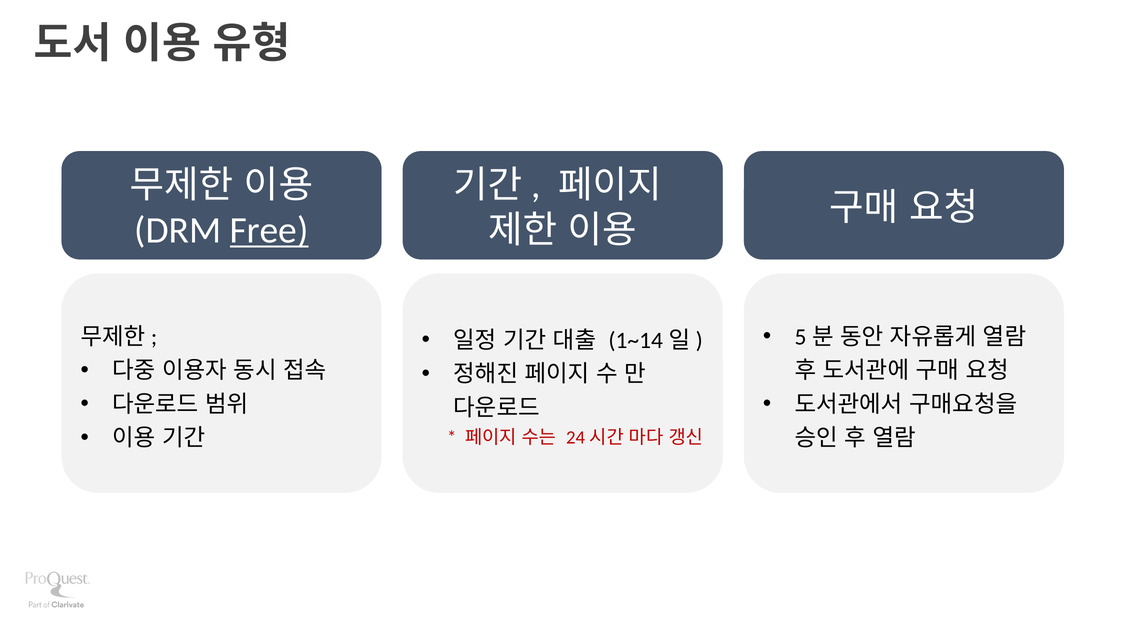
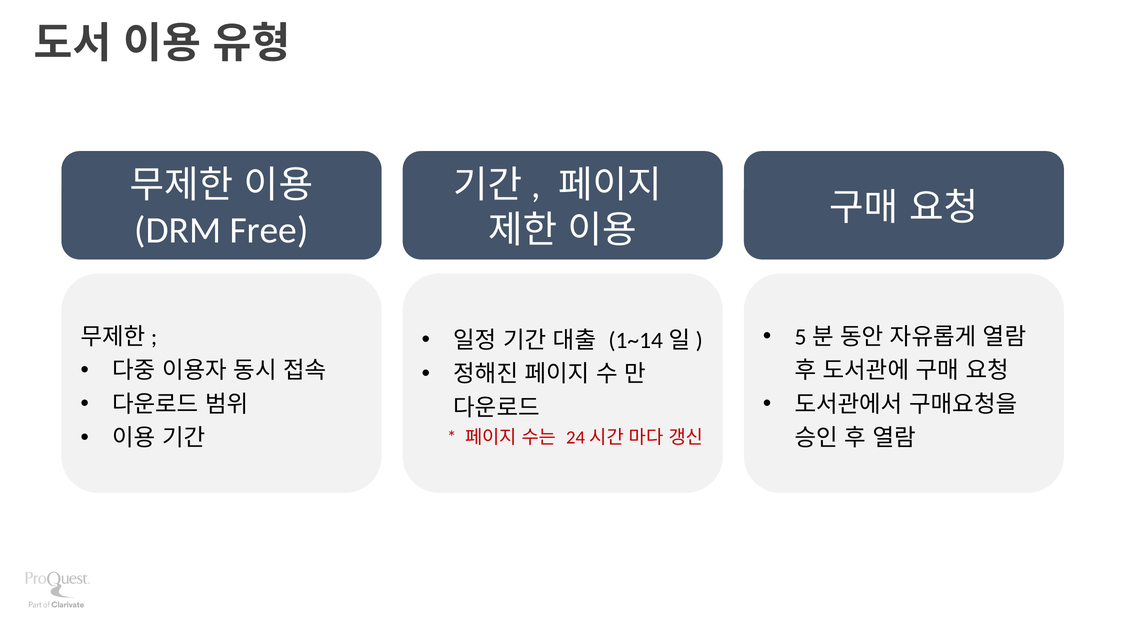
Free underline: present -> none (269, 231)
